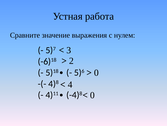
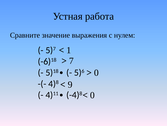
3: 3 -> 1 (69, 50)
2: 2 -> 7 (71, 60)
4: 4 -> 9 (70, 84)
